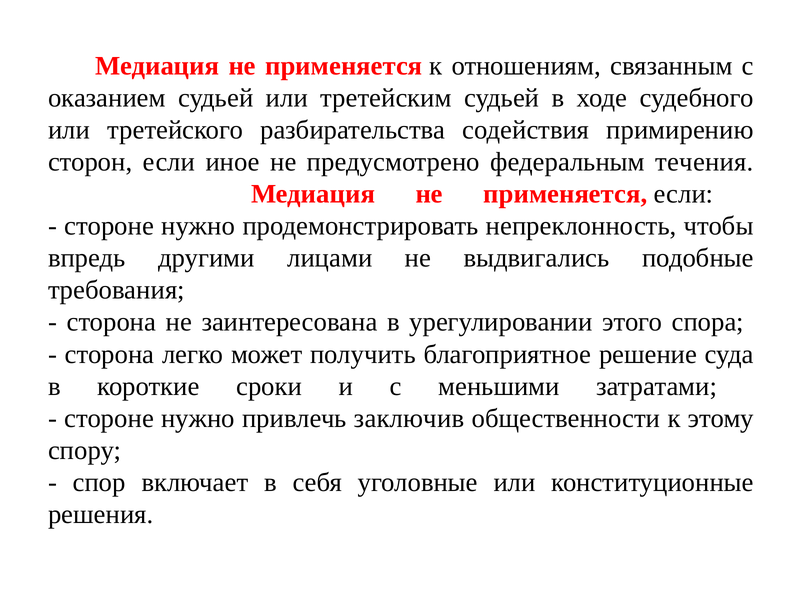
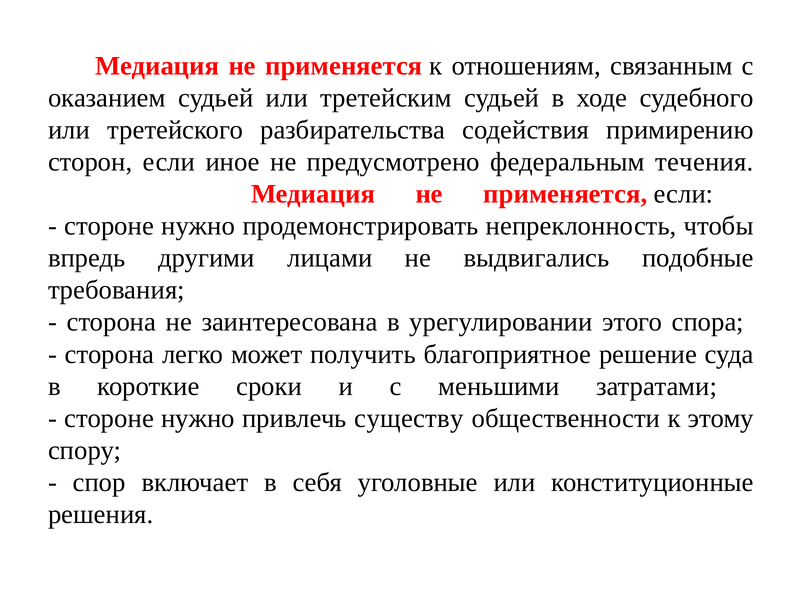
заключив: заключив -> существу (409, 419)
